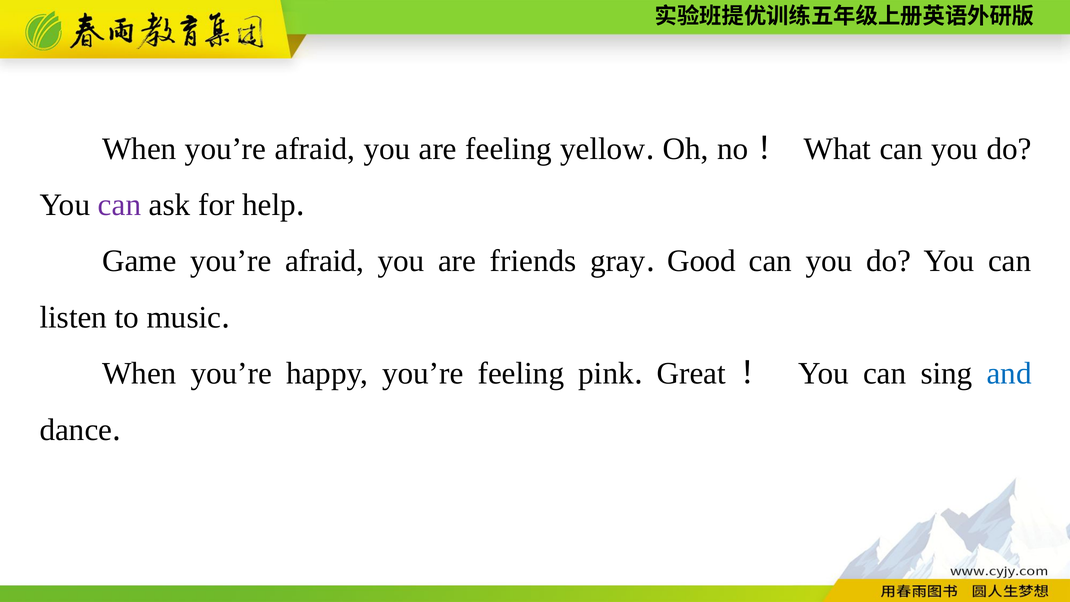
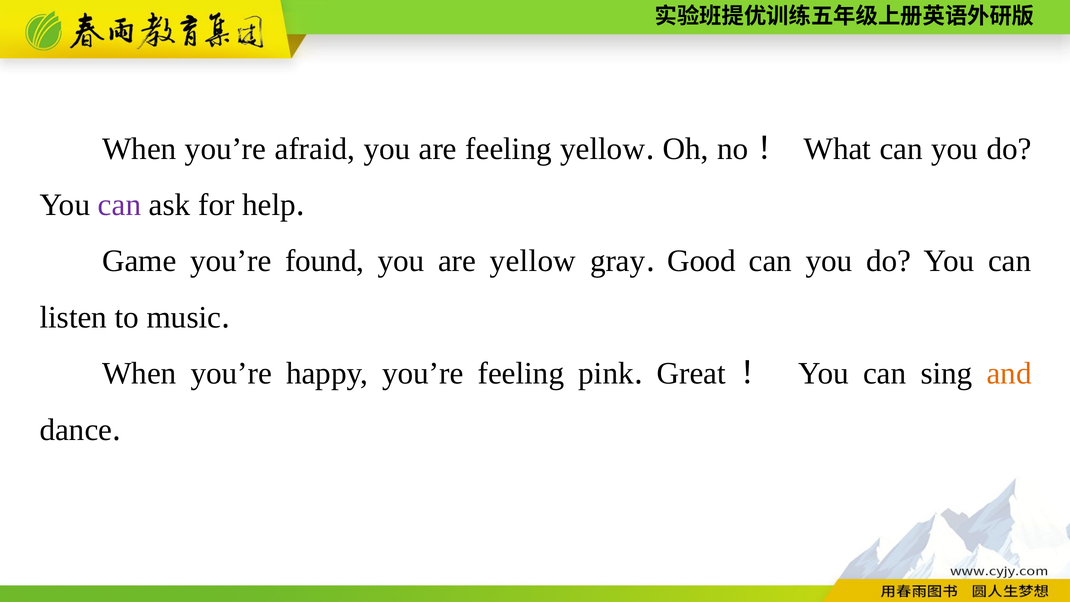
afraid: afraid -> found (325, 261)
are friends: friends -> yellow (533, 261)
and colour: blue -> orange (1009, 374)
